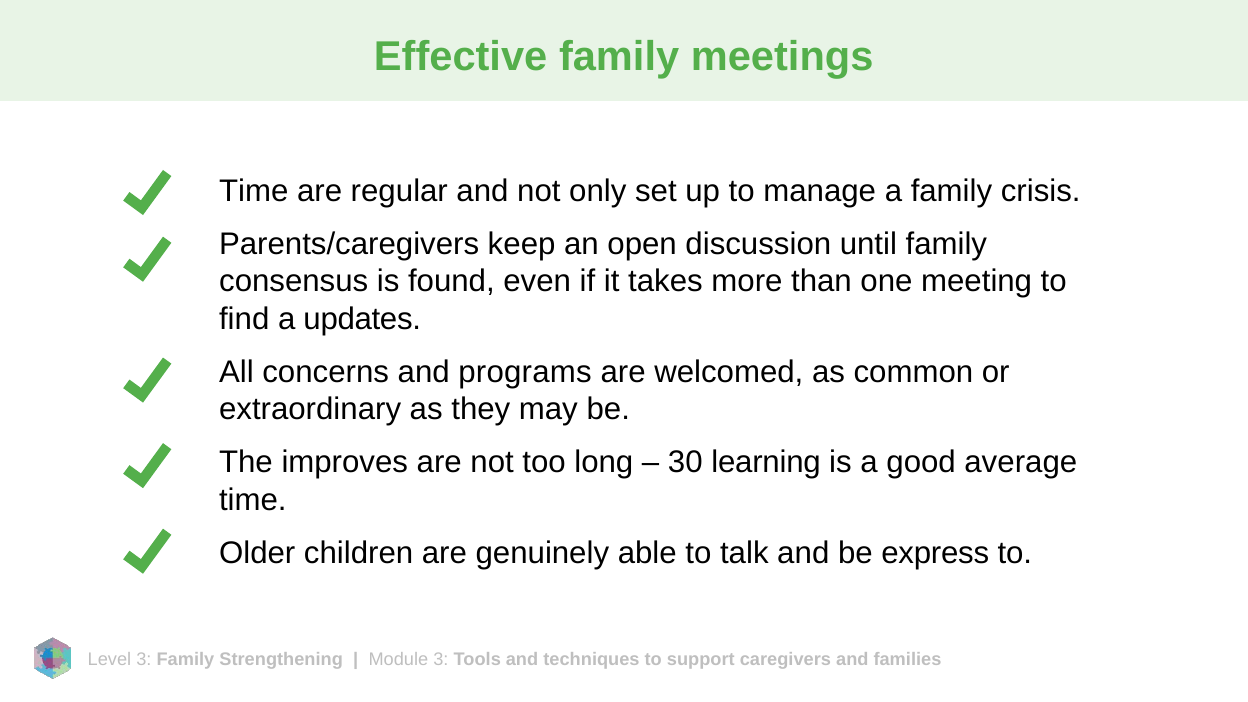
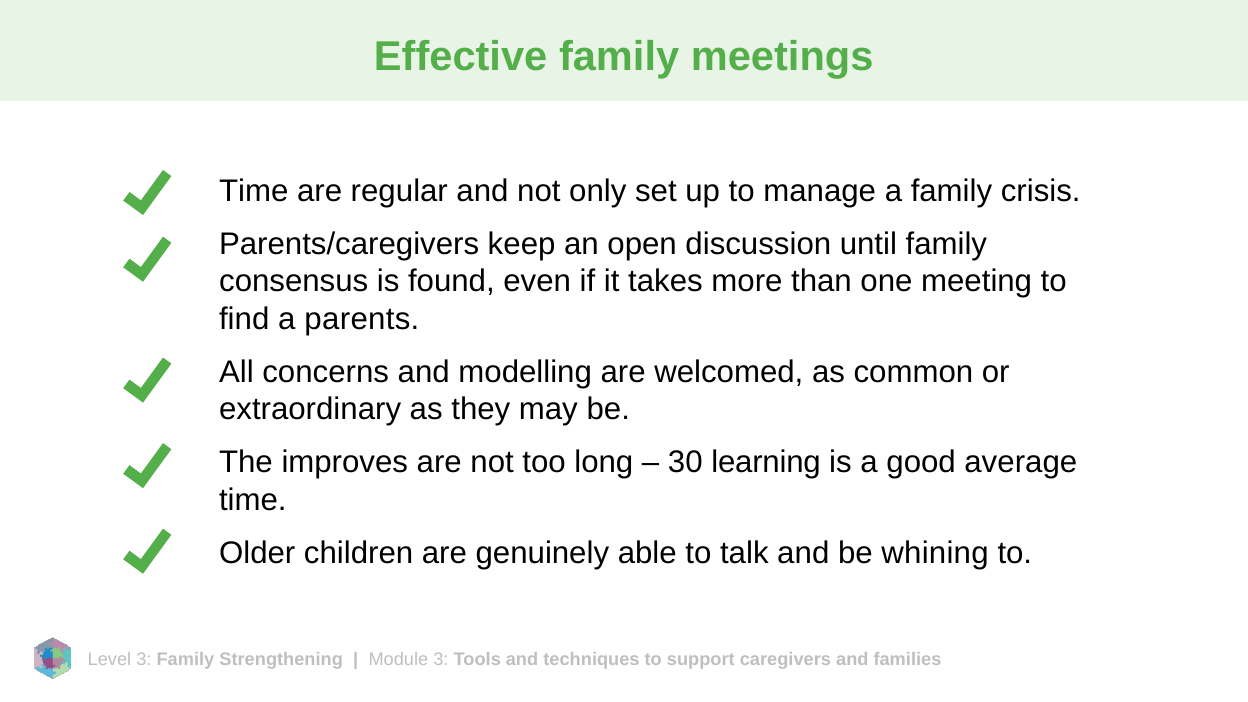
updates: updates -> parents (362, 319)
programs: programs -> modelling (525, 372)
express: express -> whining (935, 553)
